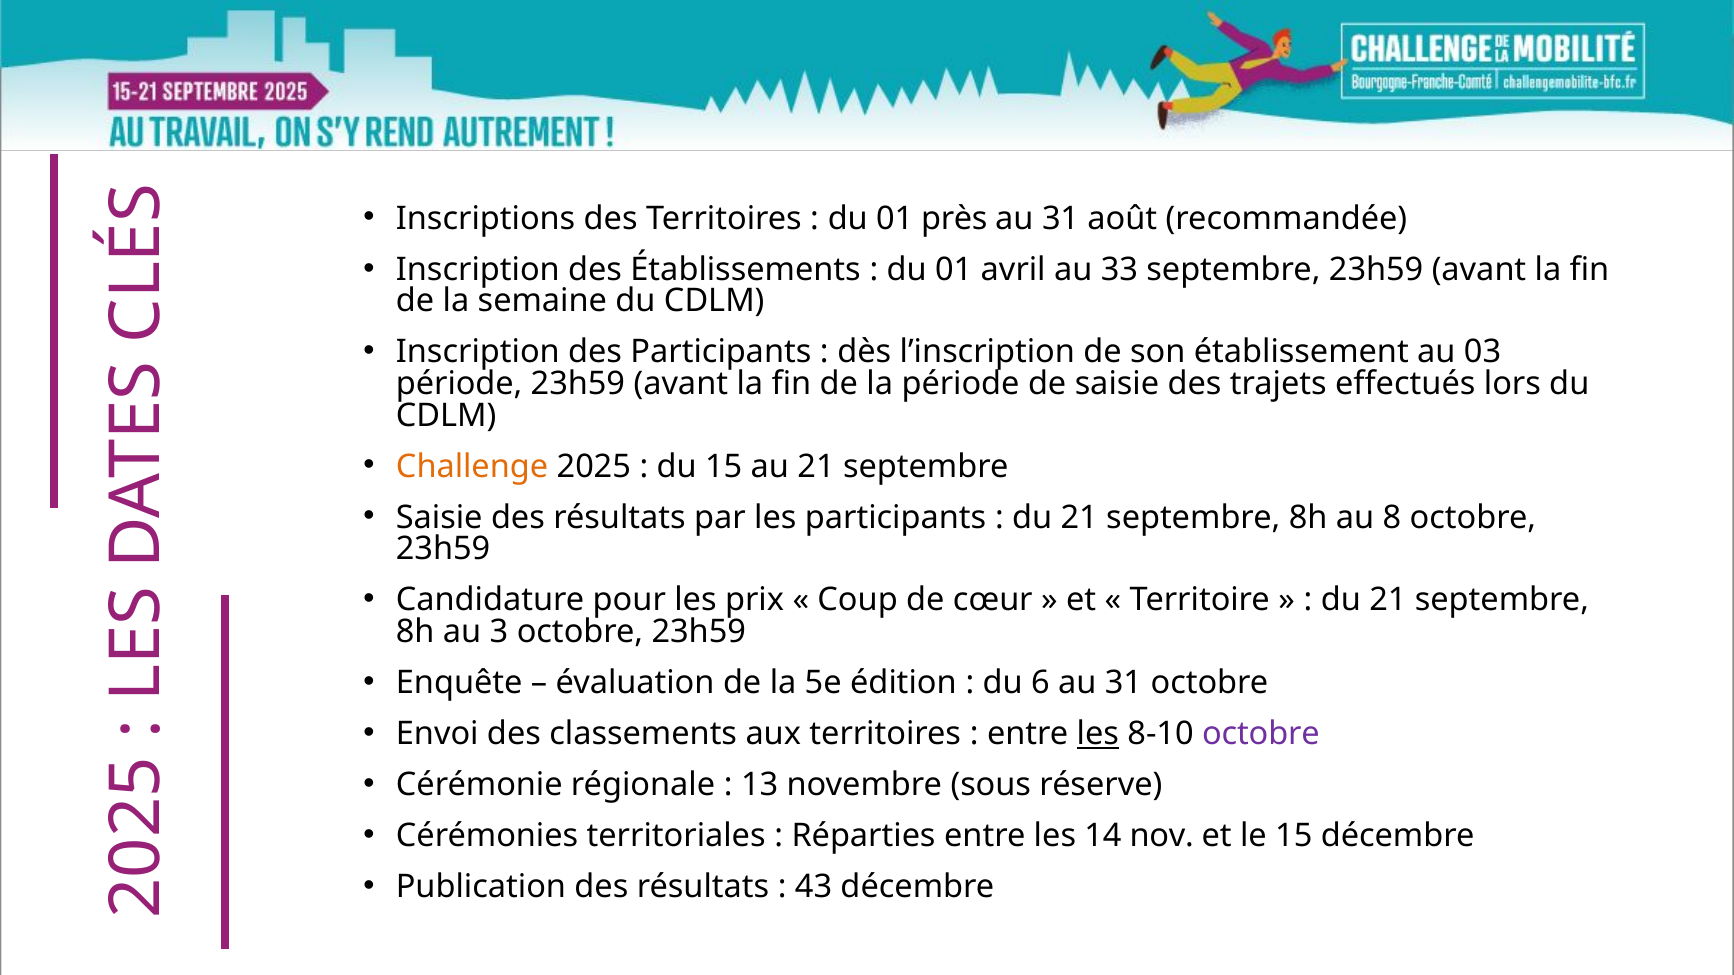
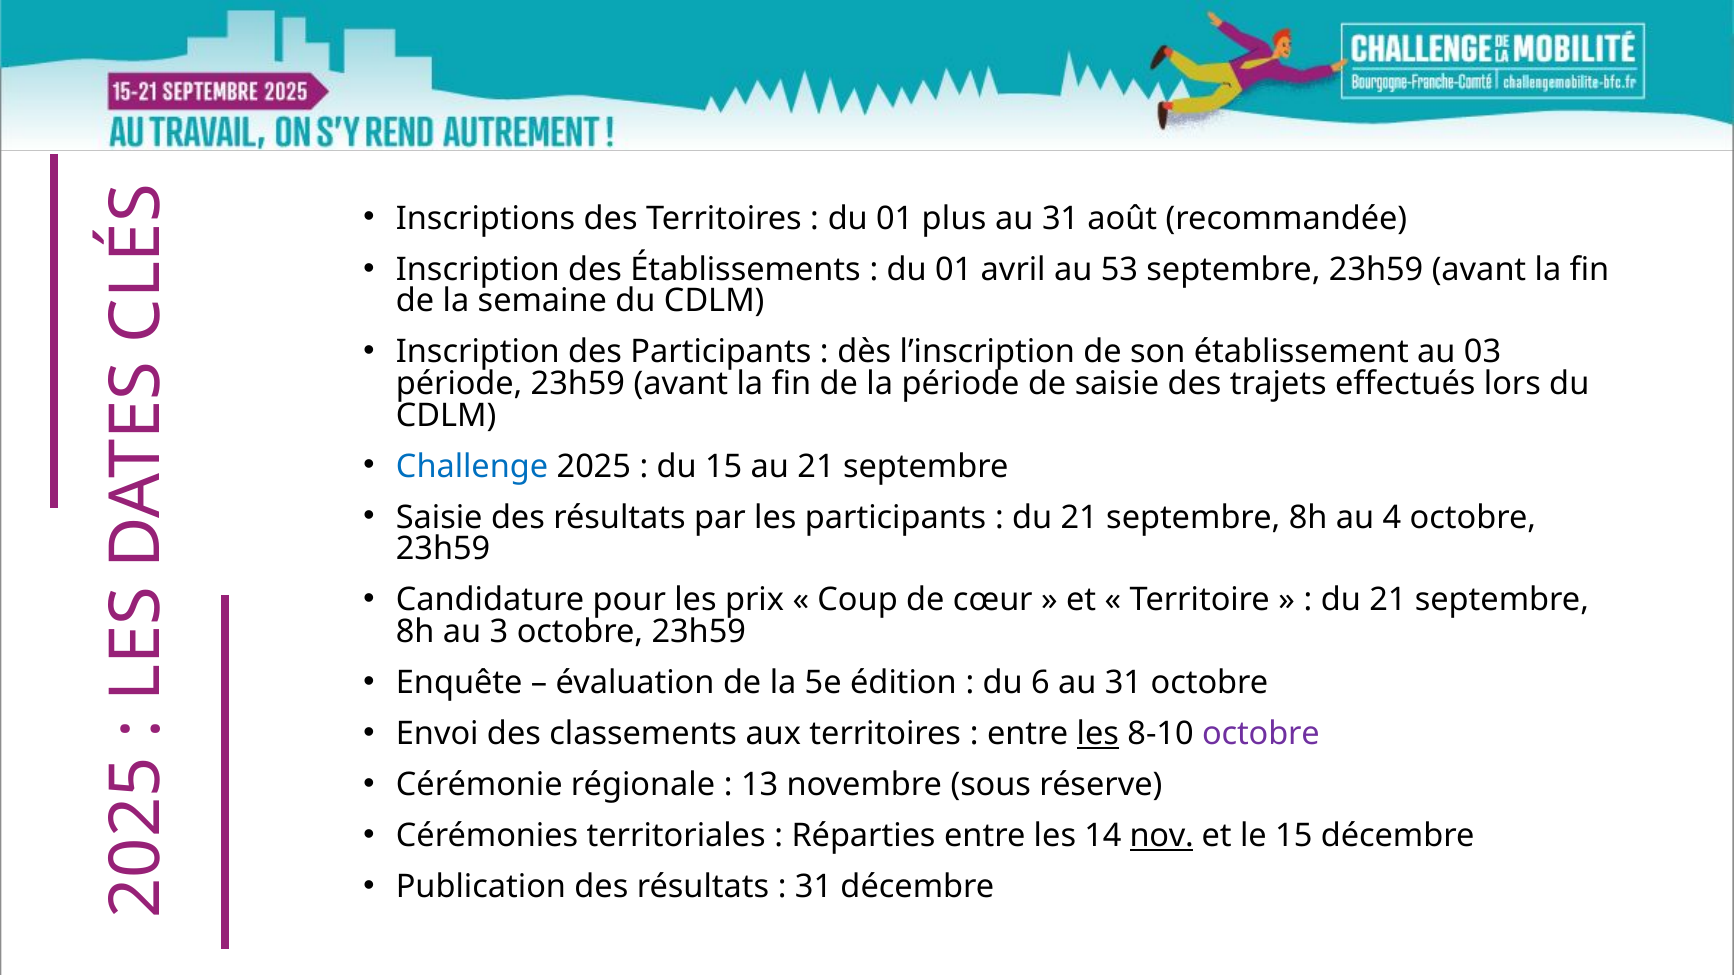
près: près -> plus (954, 219)
33: 33 -> 53 (1119, 270)
Challenge colour: orange -> blue (472, 467)
8: 8 -> 4 (1392, 518)
nov underline: none -> present (1162, 836)
43: 43 -> 31 (814, 887)
